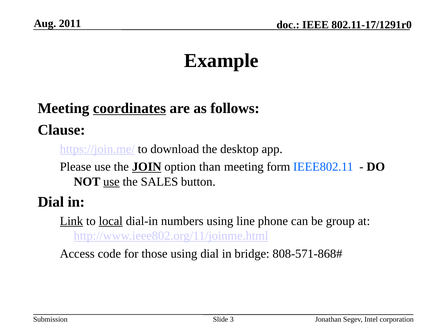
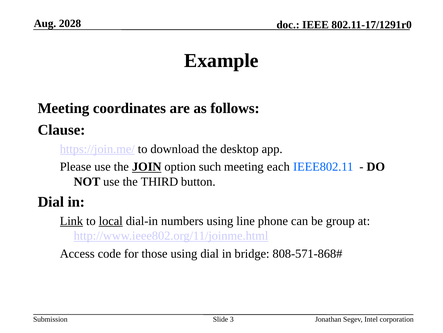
2011: 2011 -> 2028 (70, 23)
coordinates underline: present -> none (129, 108)
than: than -> such (210, 167)
form: form -> each (278, 167)
use underline: present -> none (111, 181)
SALES: SALES -> THIRD (159, 181)
